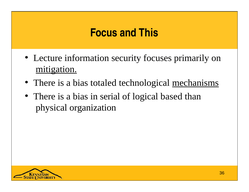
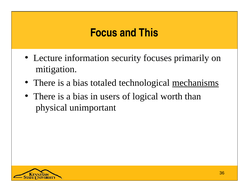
mitigation underline: present -> none (56, 69)
serial: serial -> users (110, 97)
based: based -> worth (171, 97)
organization: organization -> unimportant (93, 108)
